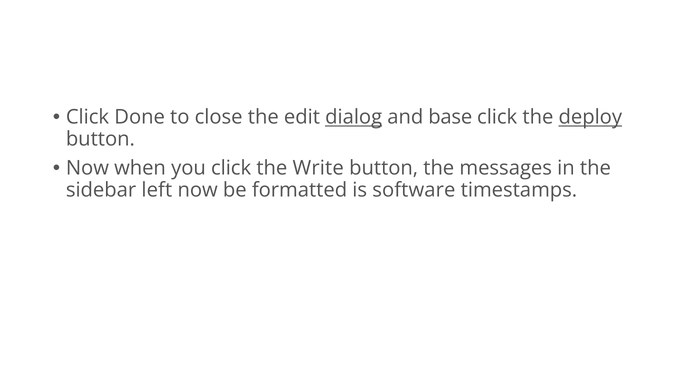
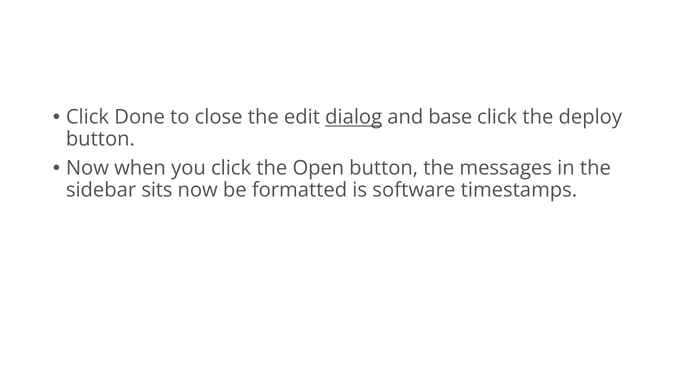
deploy underline: present -> none (590, 117)
Write: Write -> Open (318, 168)
left: left -> sits (157, 190)
